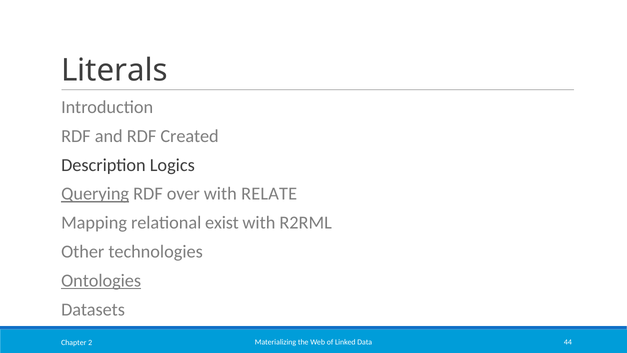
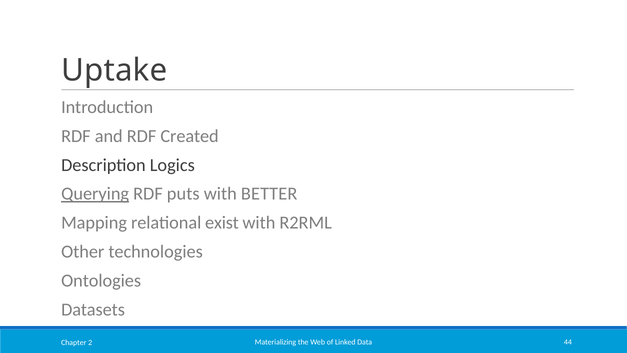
Literals: Literals -> Uptake (114, 70)
over: over -> puts (183, 194)
RELATE: RELATE -> BETTER (269, 194)
Ontologies underline: present -> none (101, 280)
